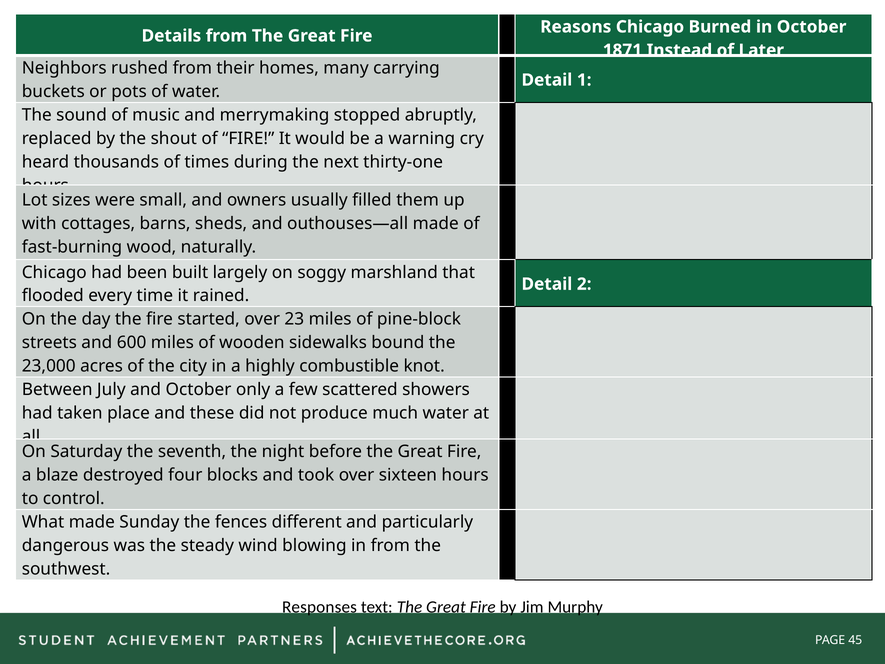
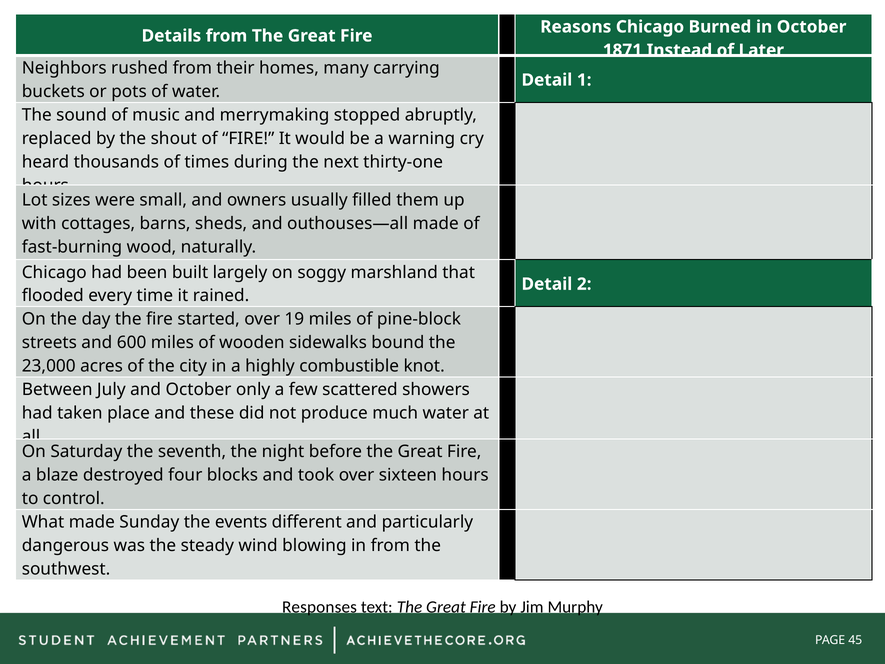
23: 23 -> 19 (294, 319)
fences: fences -> events (241, 522)
